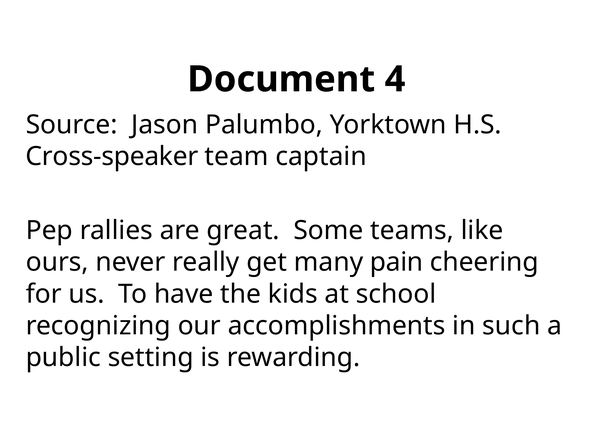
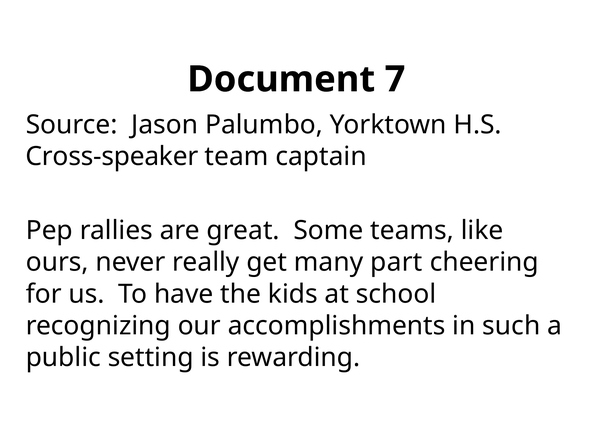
4: 4 -> 7 (395, 79)
pain: pain -> part (396, 262)
